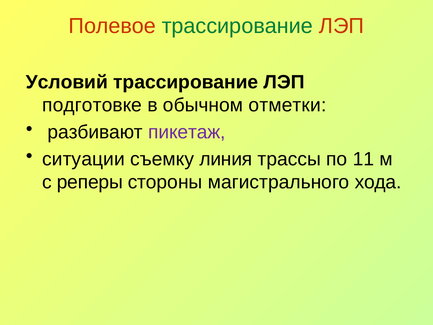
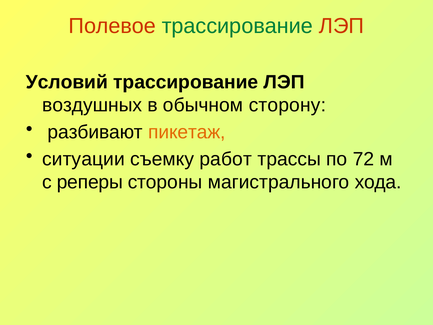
подготовке: подготовке -> воздушных (92, 105)
отметки: отметки -> сторону (287, 105)
пикетаж colour: purple -> orange (187, 132)
линия: линия -> работ (226, 159)
11: 11 -> 72 (363, 159)
